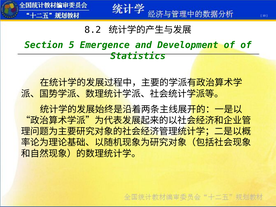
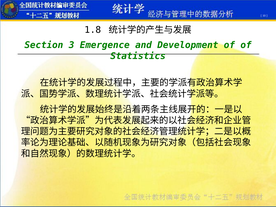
8.2: 8.2 -> 1.8 (93, 30)
5: 5 -> 3 (72, 45)
